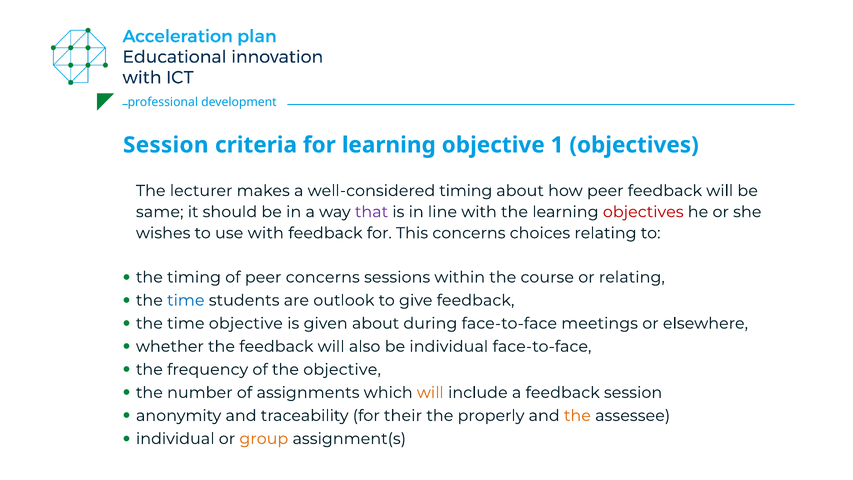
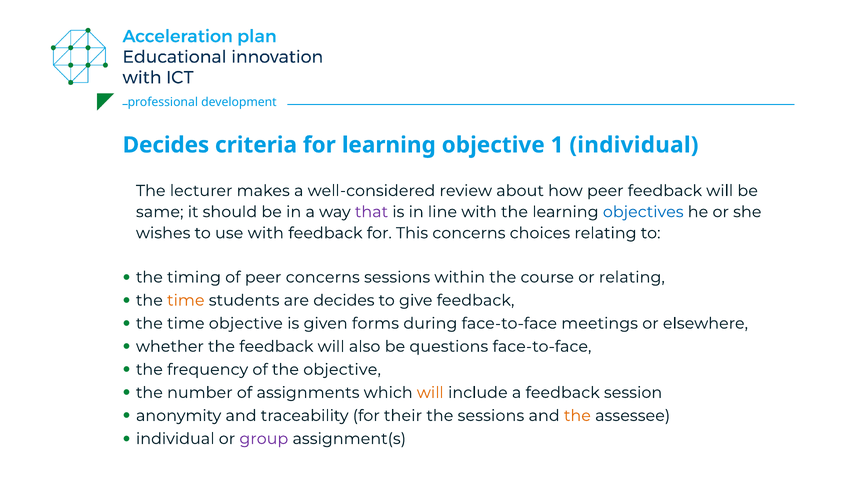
Session: Session -> Decides (166, 145)
1 objectives: objectives -> individual (634, 145)
well-considered timing: timing -> review (466, 191)
objectives colour: red -> blue (643, 212)
time colour: blue -> orange (186, 300)
are outlook: outlook -> decides (344, 300)
given about: about -> forms (375, 323)
be individual: individual -> questions (449, 346)
the properly: properly -> sessions (491, 416)
group colour: orange -> purple (264, 439)
